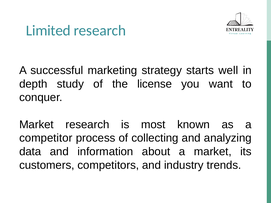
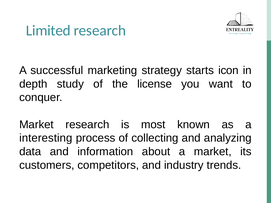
well: well -> icon (228, 70)
competitor: competitor -> interesting (46, 138)
